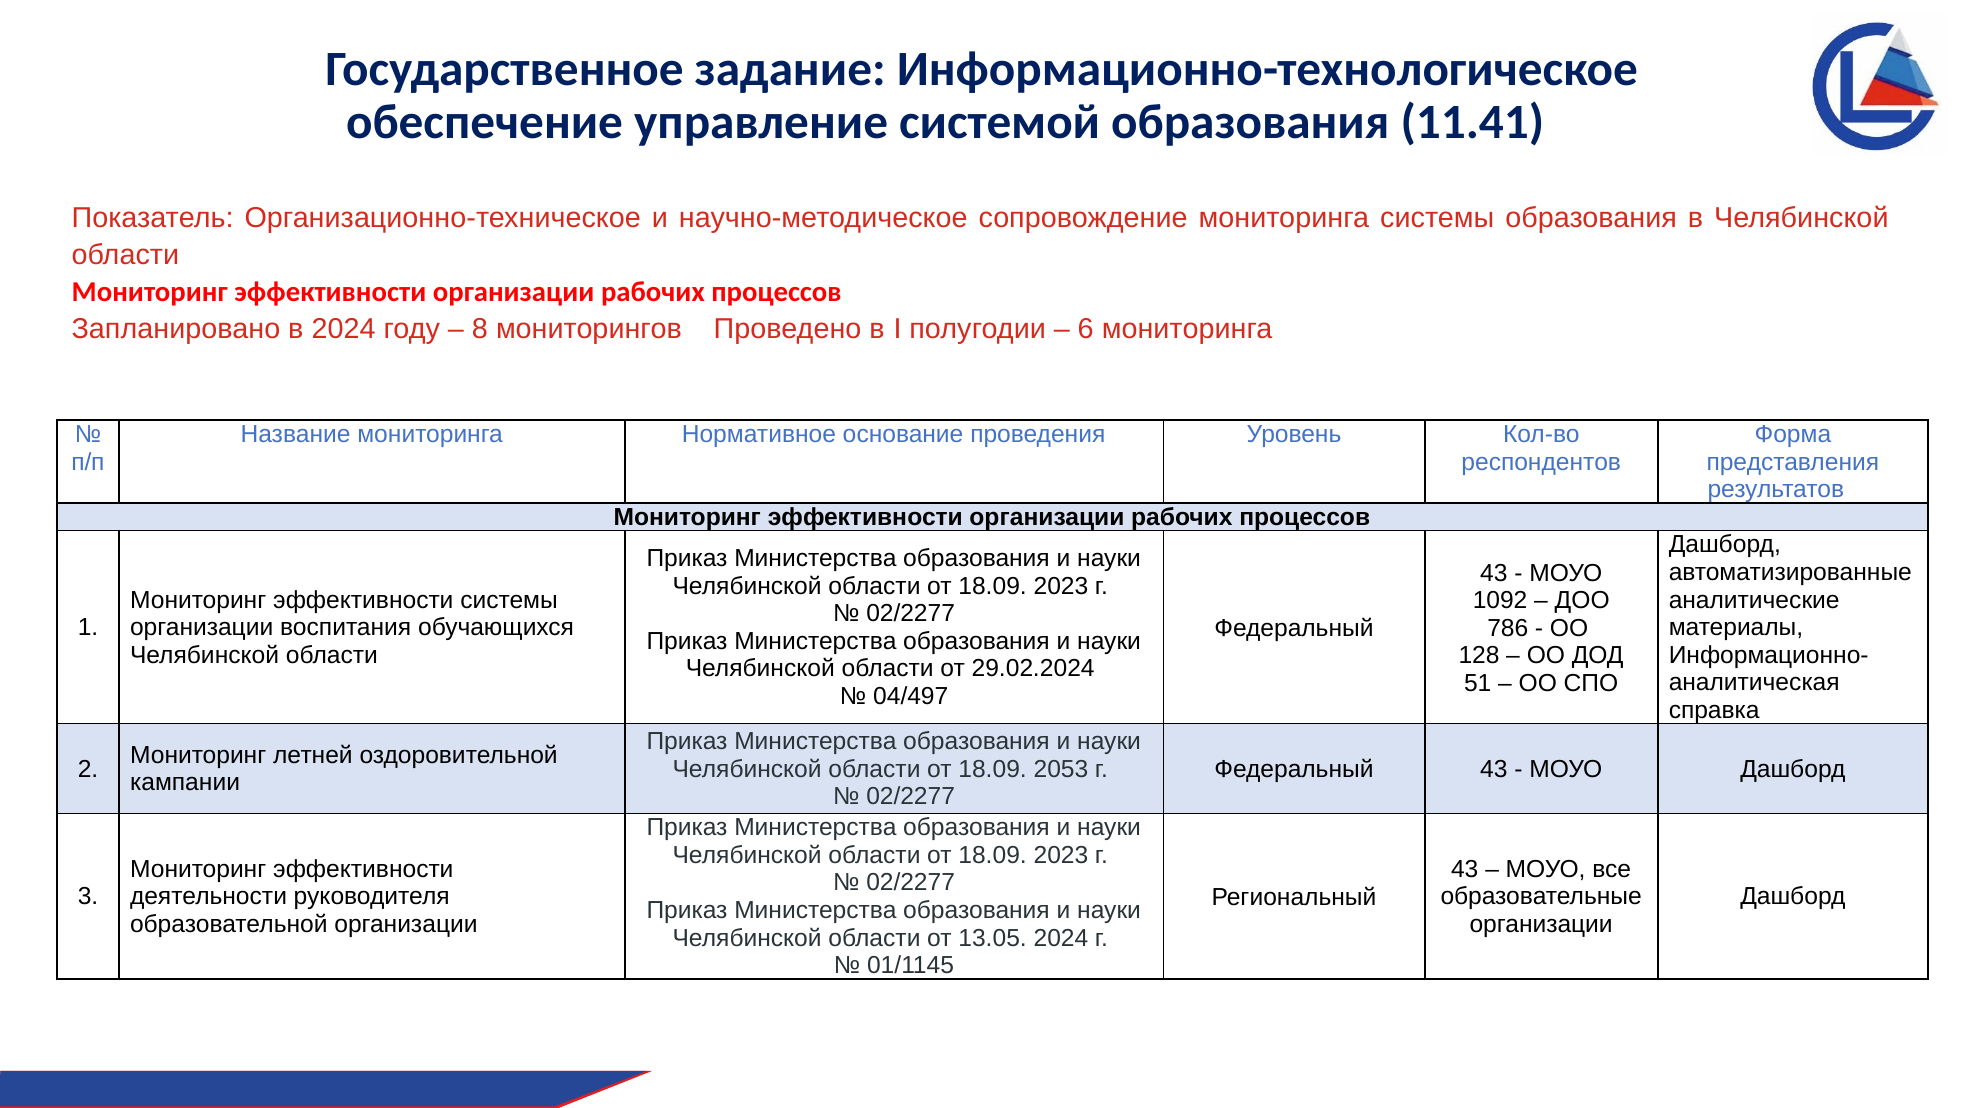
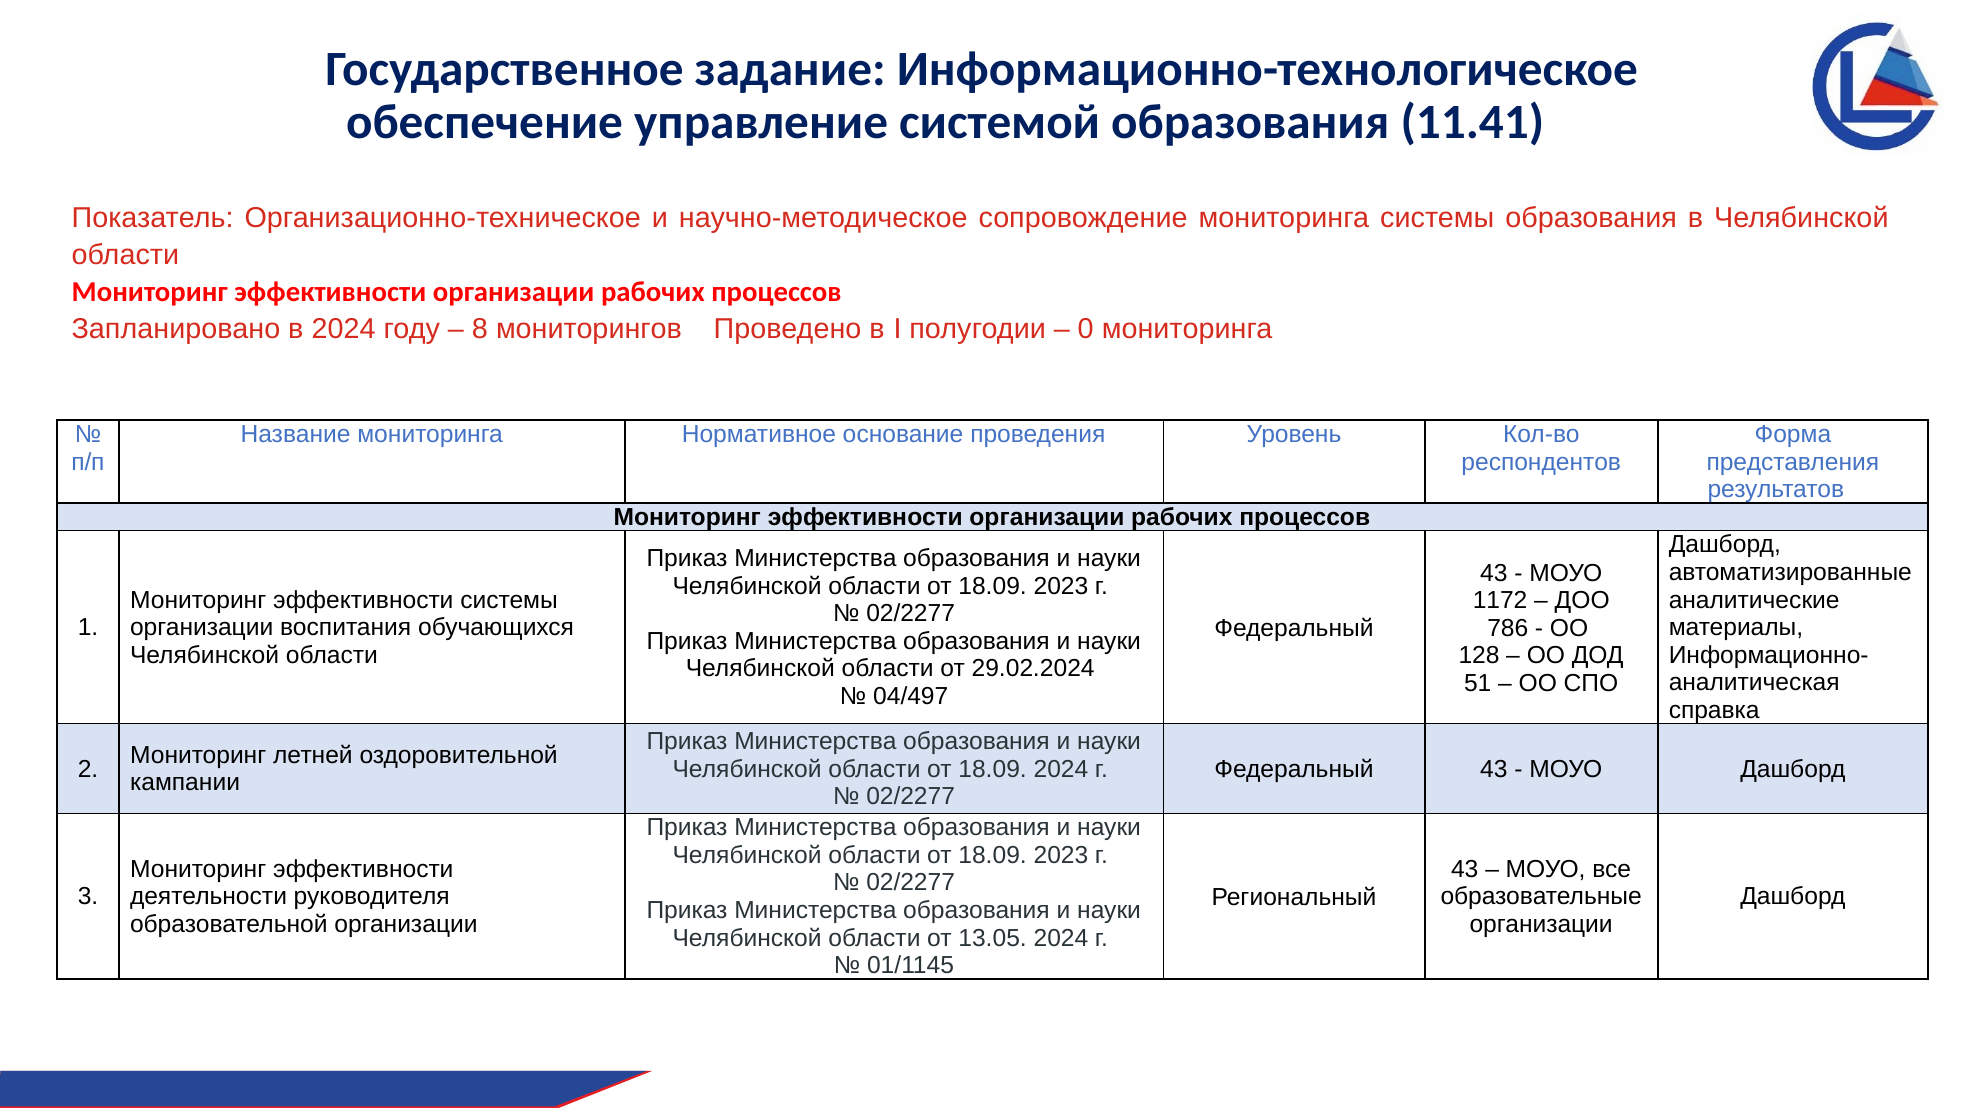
6: 6 -> 0 (1086, 329)
1092: 1092 -> 1172 (1500, 601)
18.09 2053: 2053 -> 2024 (1061, 769)
